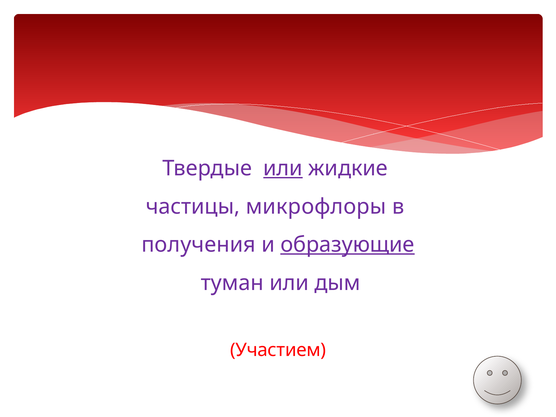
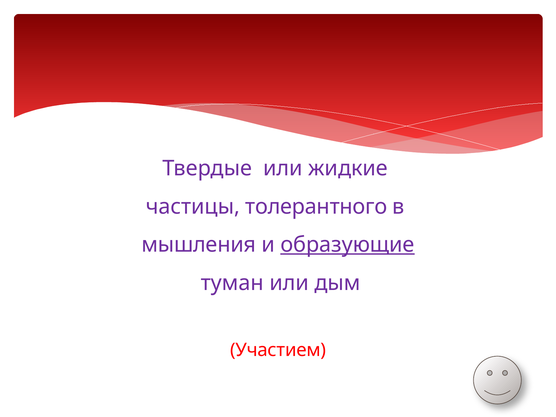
или underline: present -> none (283, 168)
микрофлоры: микрофлоры -> толерантного (316, 207)
получения: получения -> мышления (199, 245)
